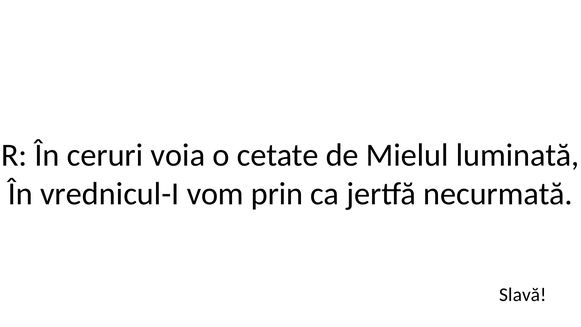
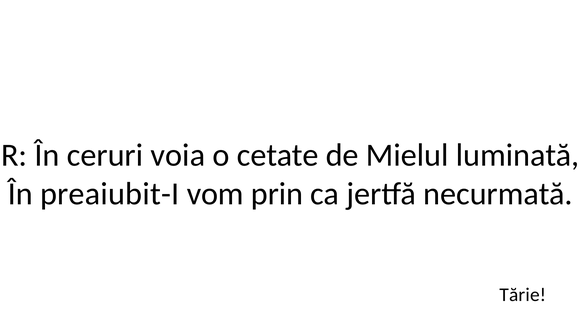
vrednicul-I: vrednicul-I -> preaiubit-I (110, 194)
Slavă: Slavă -> Tărie (523, 295)
